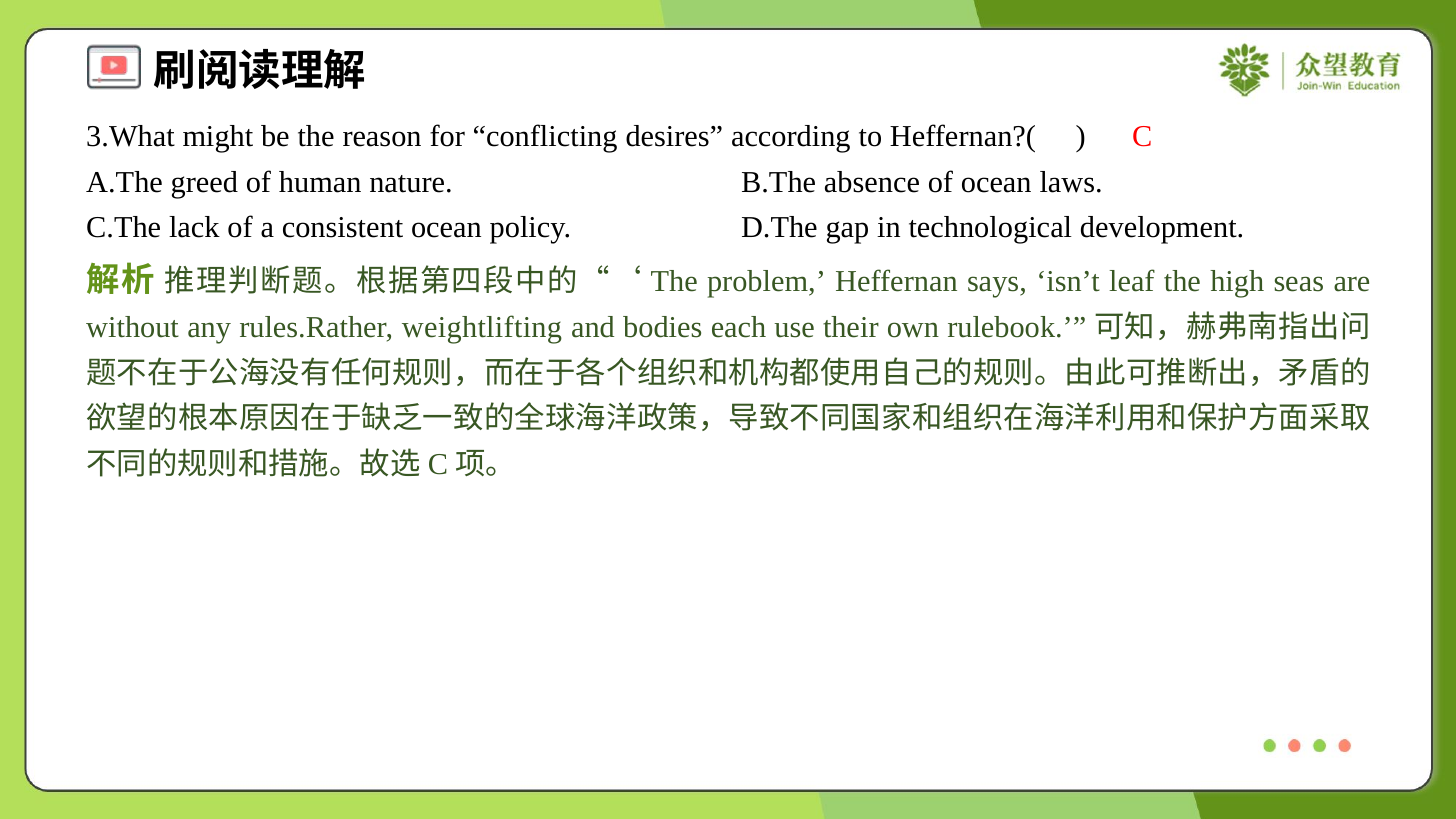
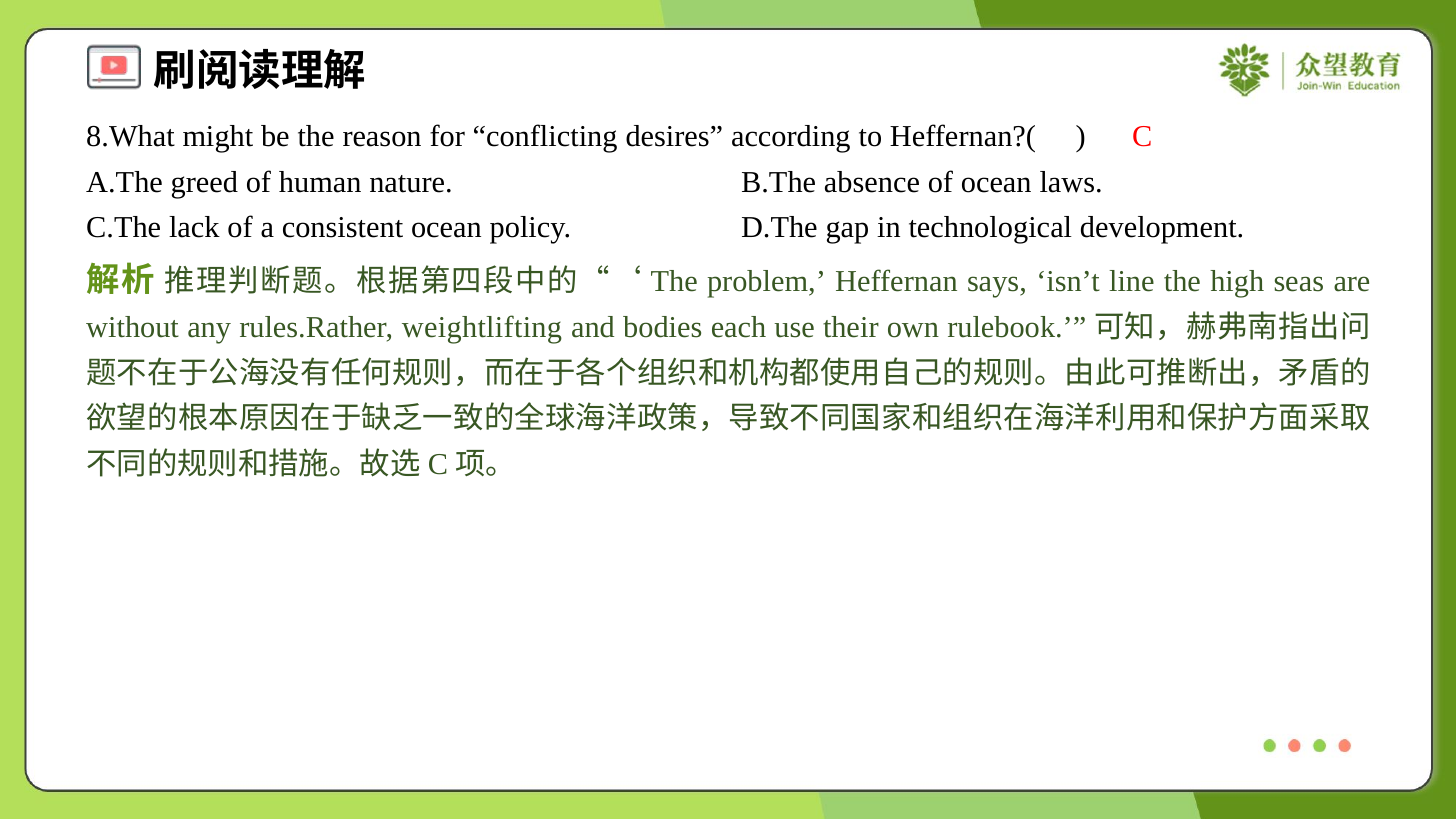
3.What: 3.What -> 8.What (130, 136)
leaf: leaf -> line (1132, 281)
